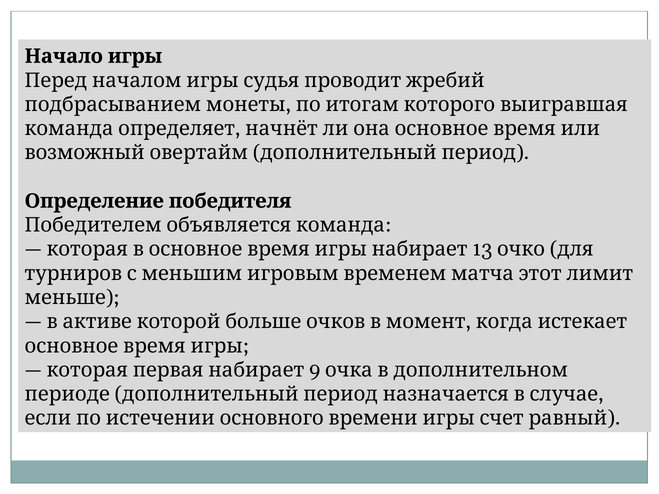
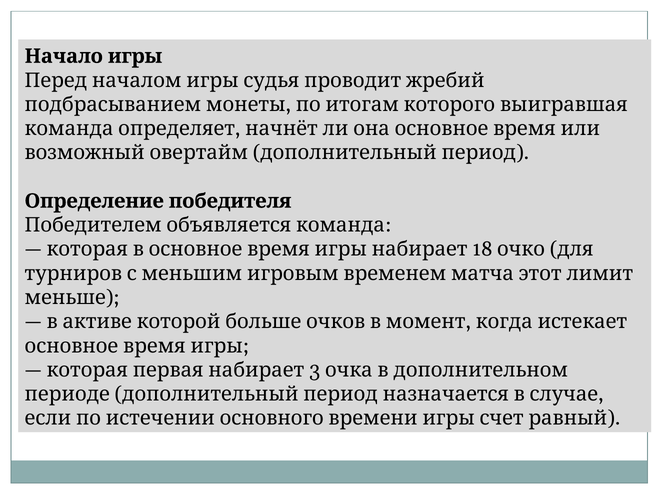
13: 13 -> 18 (483, 249)
9: 9 -> 3 (315, 370)
